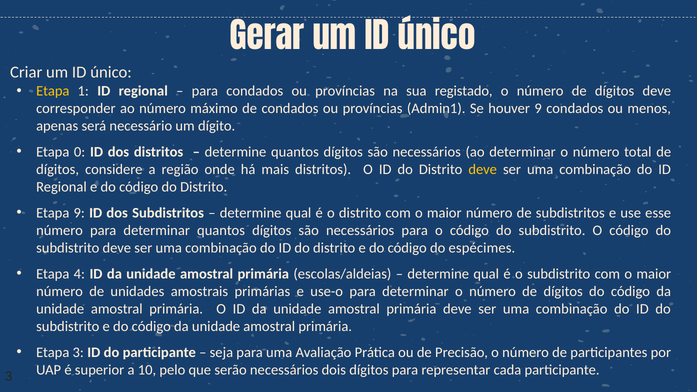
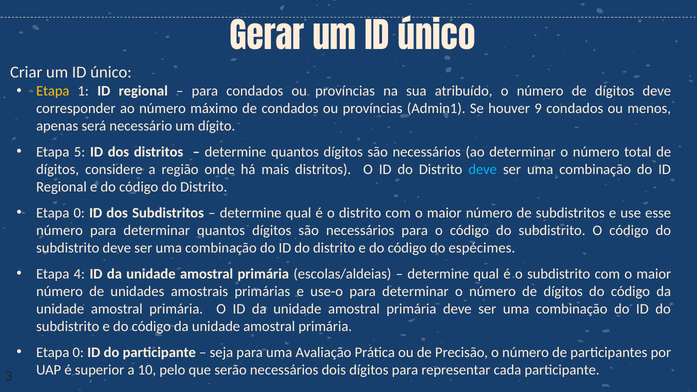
registado: registado -> atribuído (464, 91)
0: 0 -> 5 (80, 152)
deve colour: yellow -> light blue (483, 169)
9: 9 -> 0 (79, 213)
3: 3 -> 0 (78, 352)
